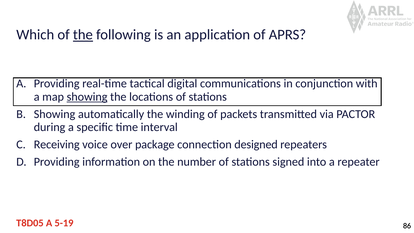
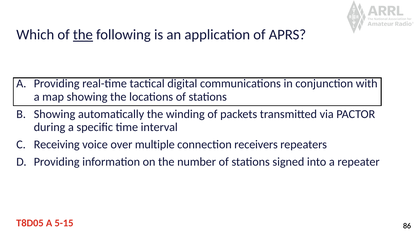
showing underline: present -> none (87, 97)
package: package -> multiple (155, 144)
designed: designed -> receivers (256, 144)
5-19: 5-19 -> 5-15 (64, 223)
